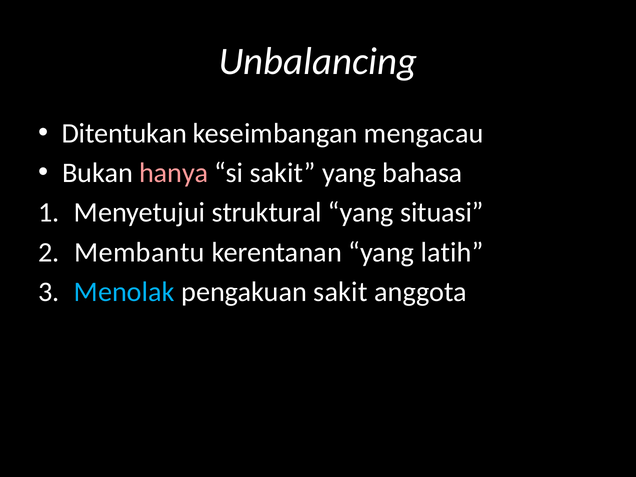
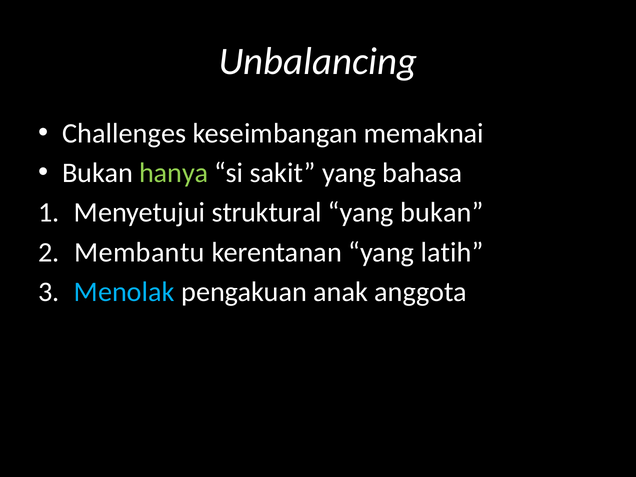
Ditentukan: Ditentukan -> Challenges (124, 133)
mengacau: mengacau -> memaknai (424, 133)
hanya colour: pink -> light green (174, 173)
yang situasi: situasi -> bukan (442, 213)
pengakuan sakit: sakit -> anak (341, 292)
